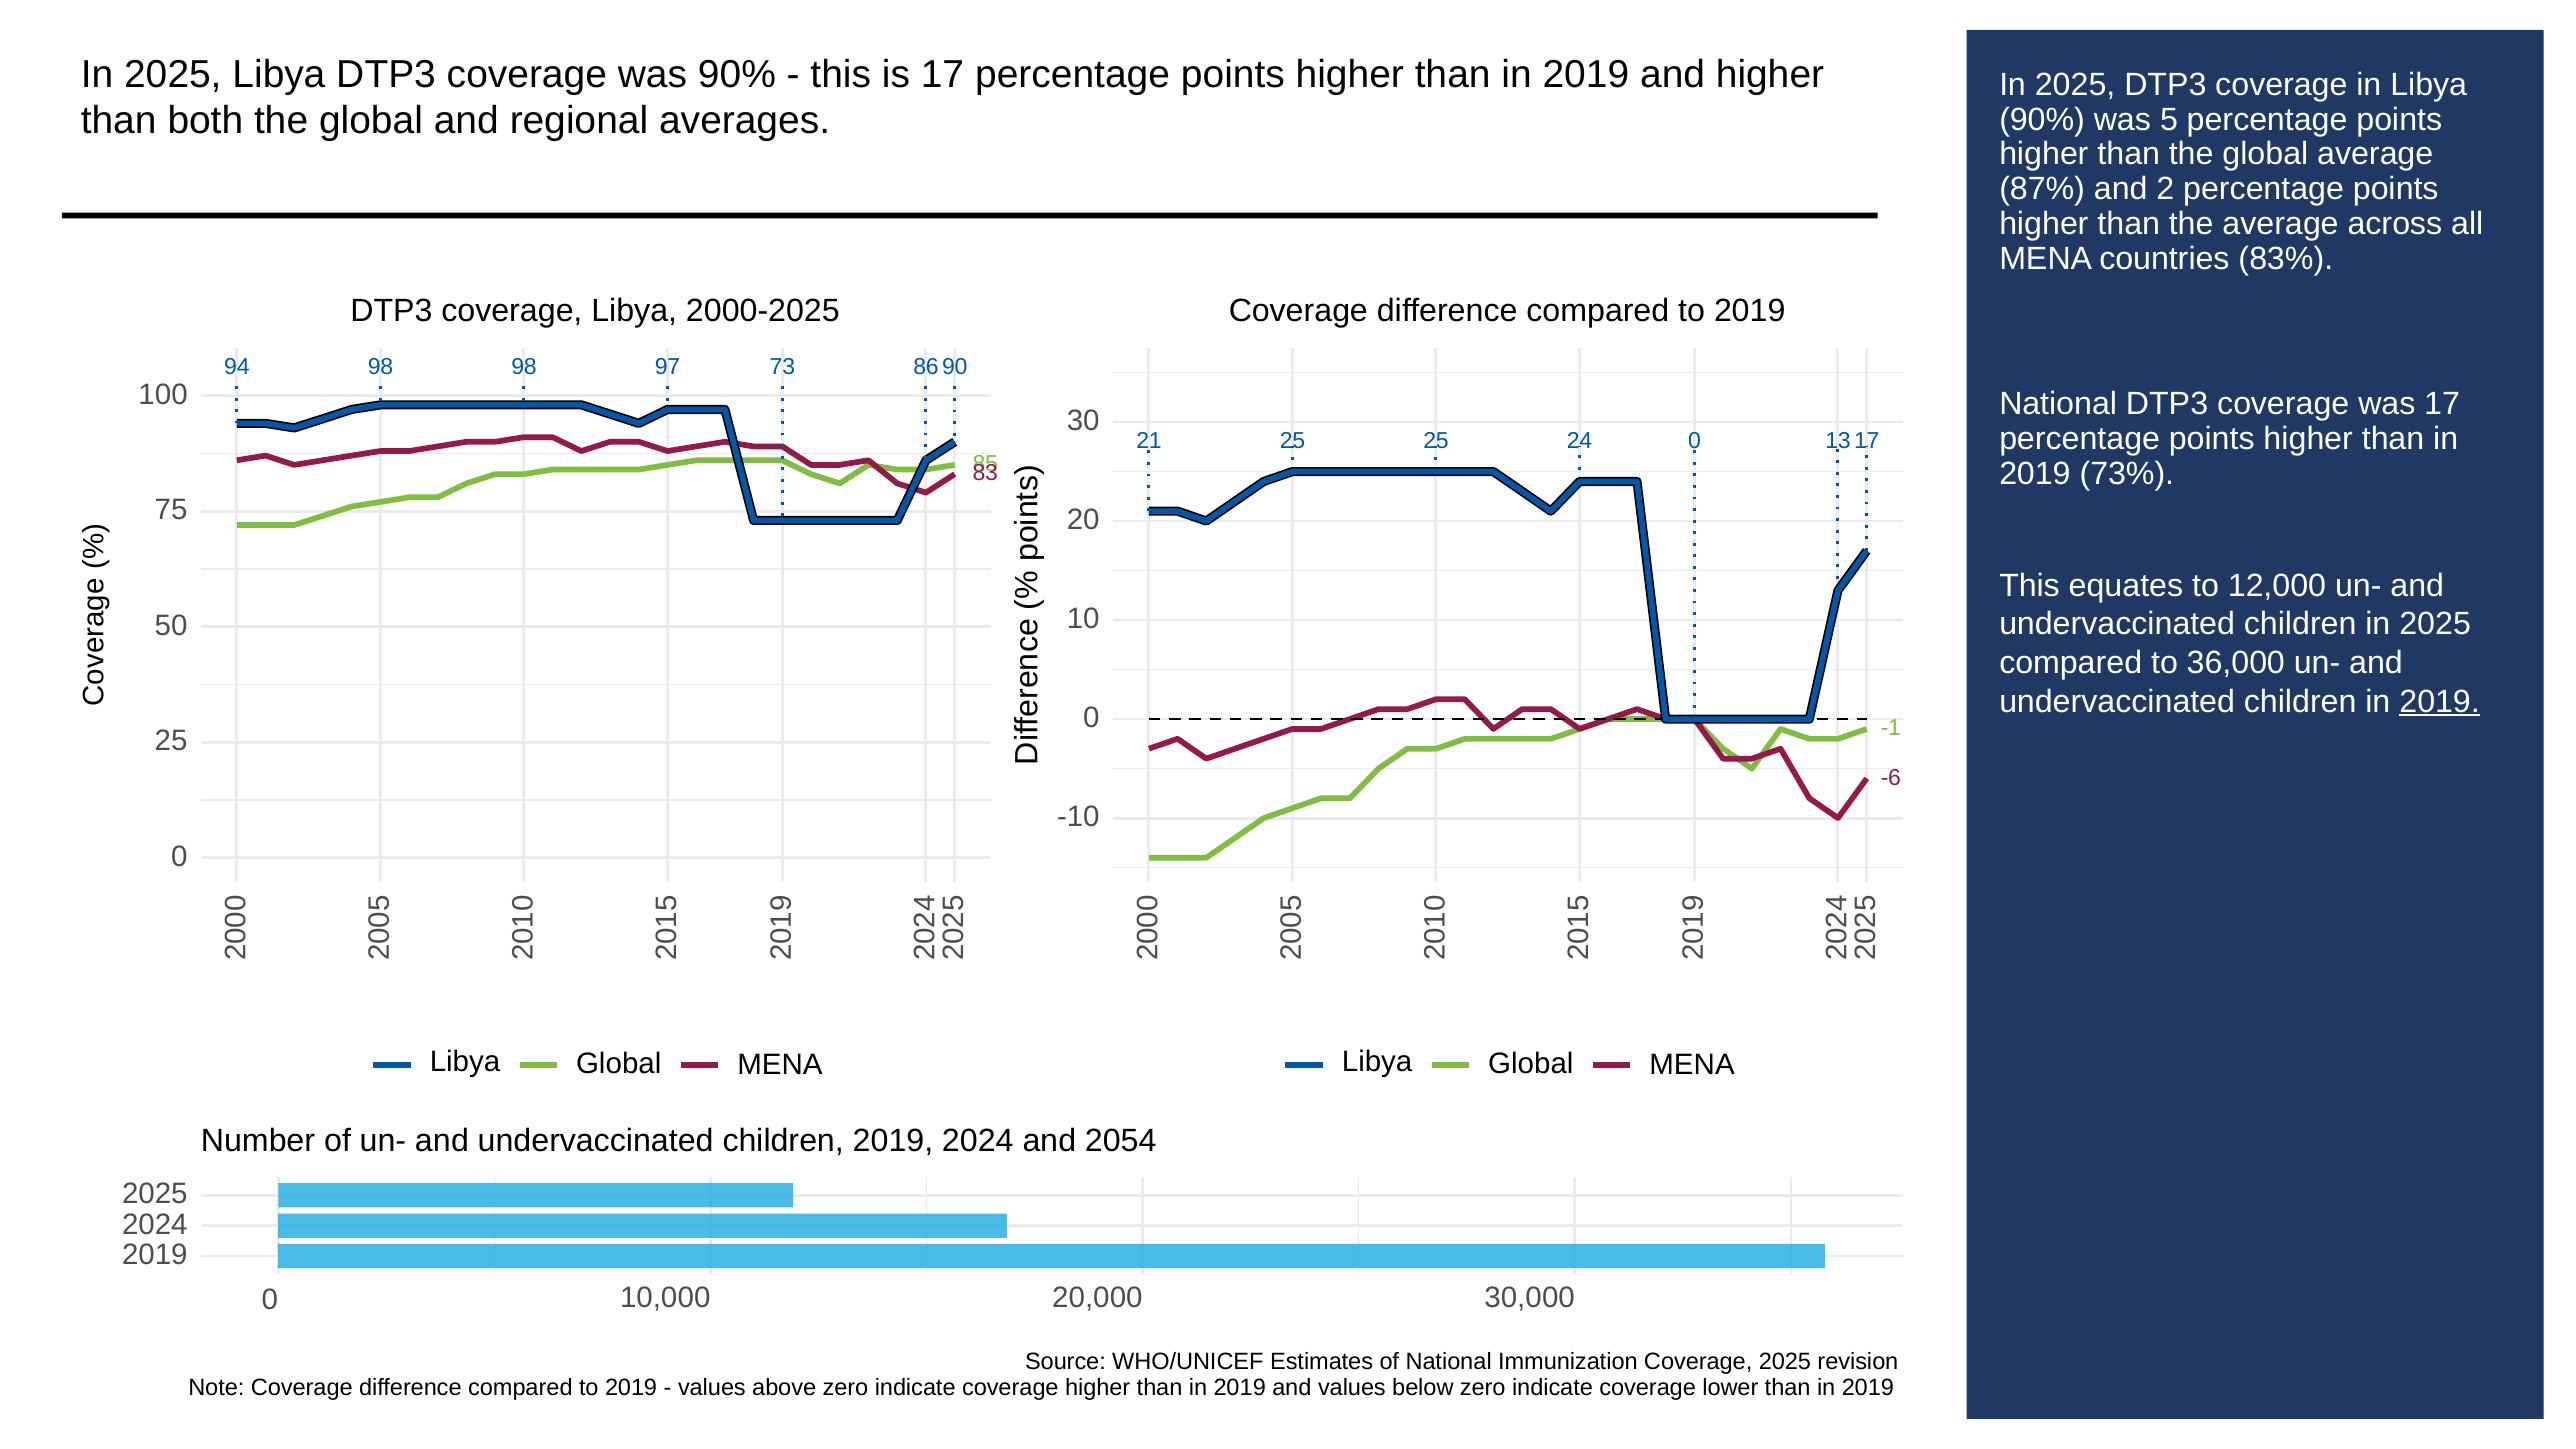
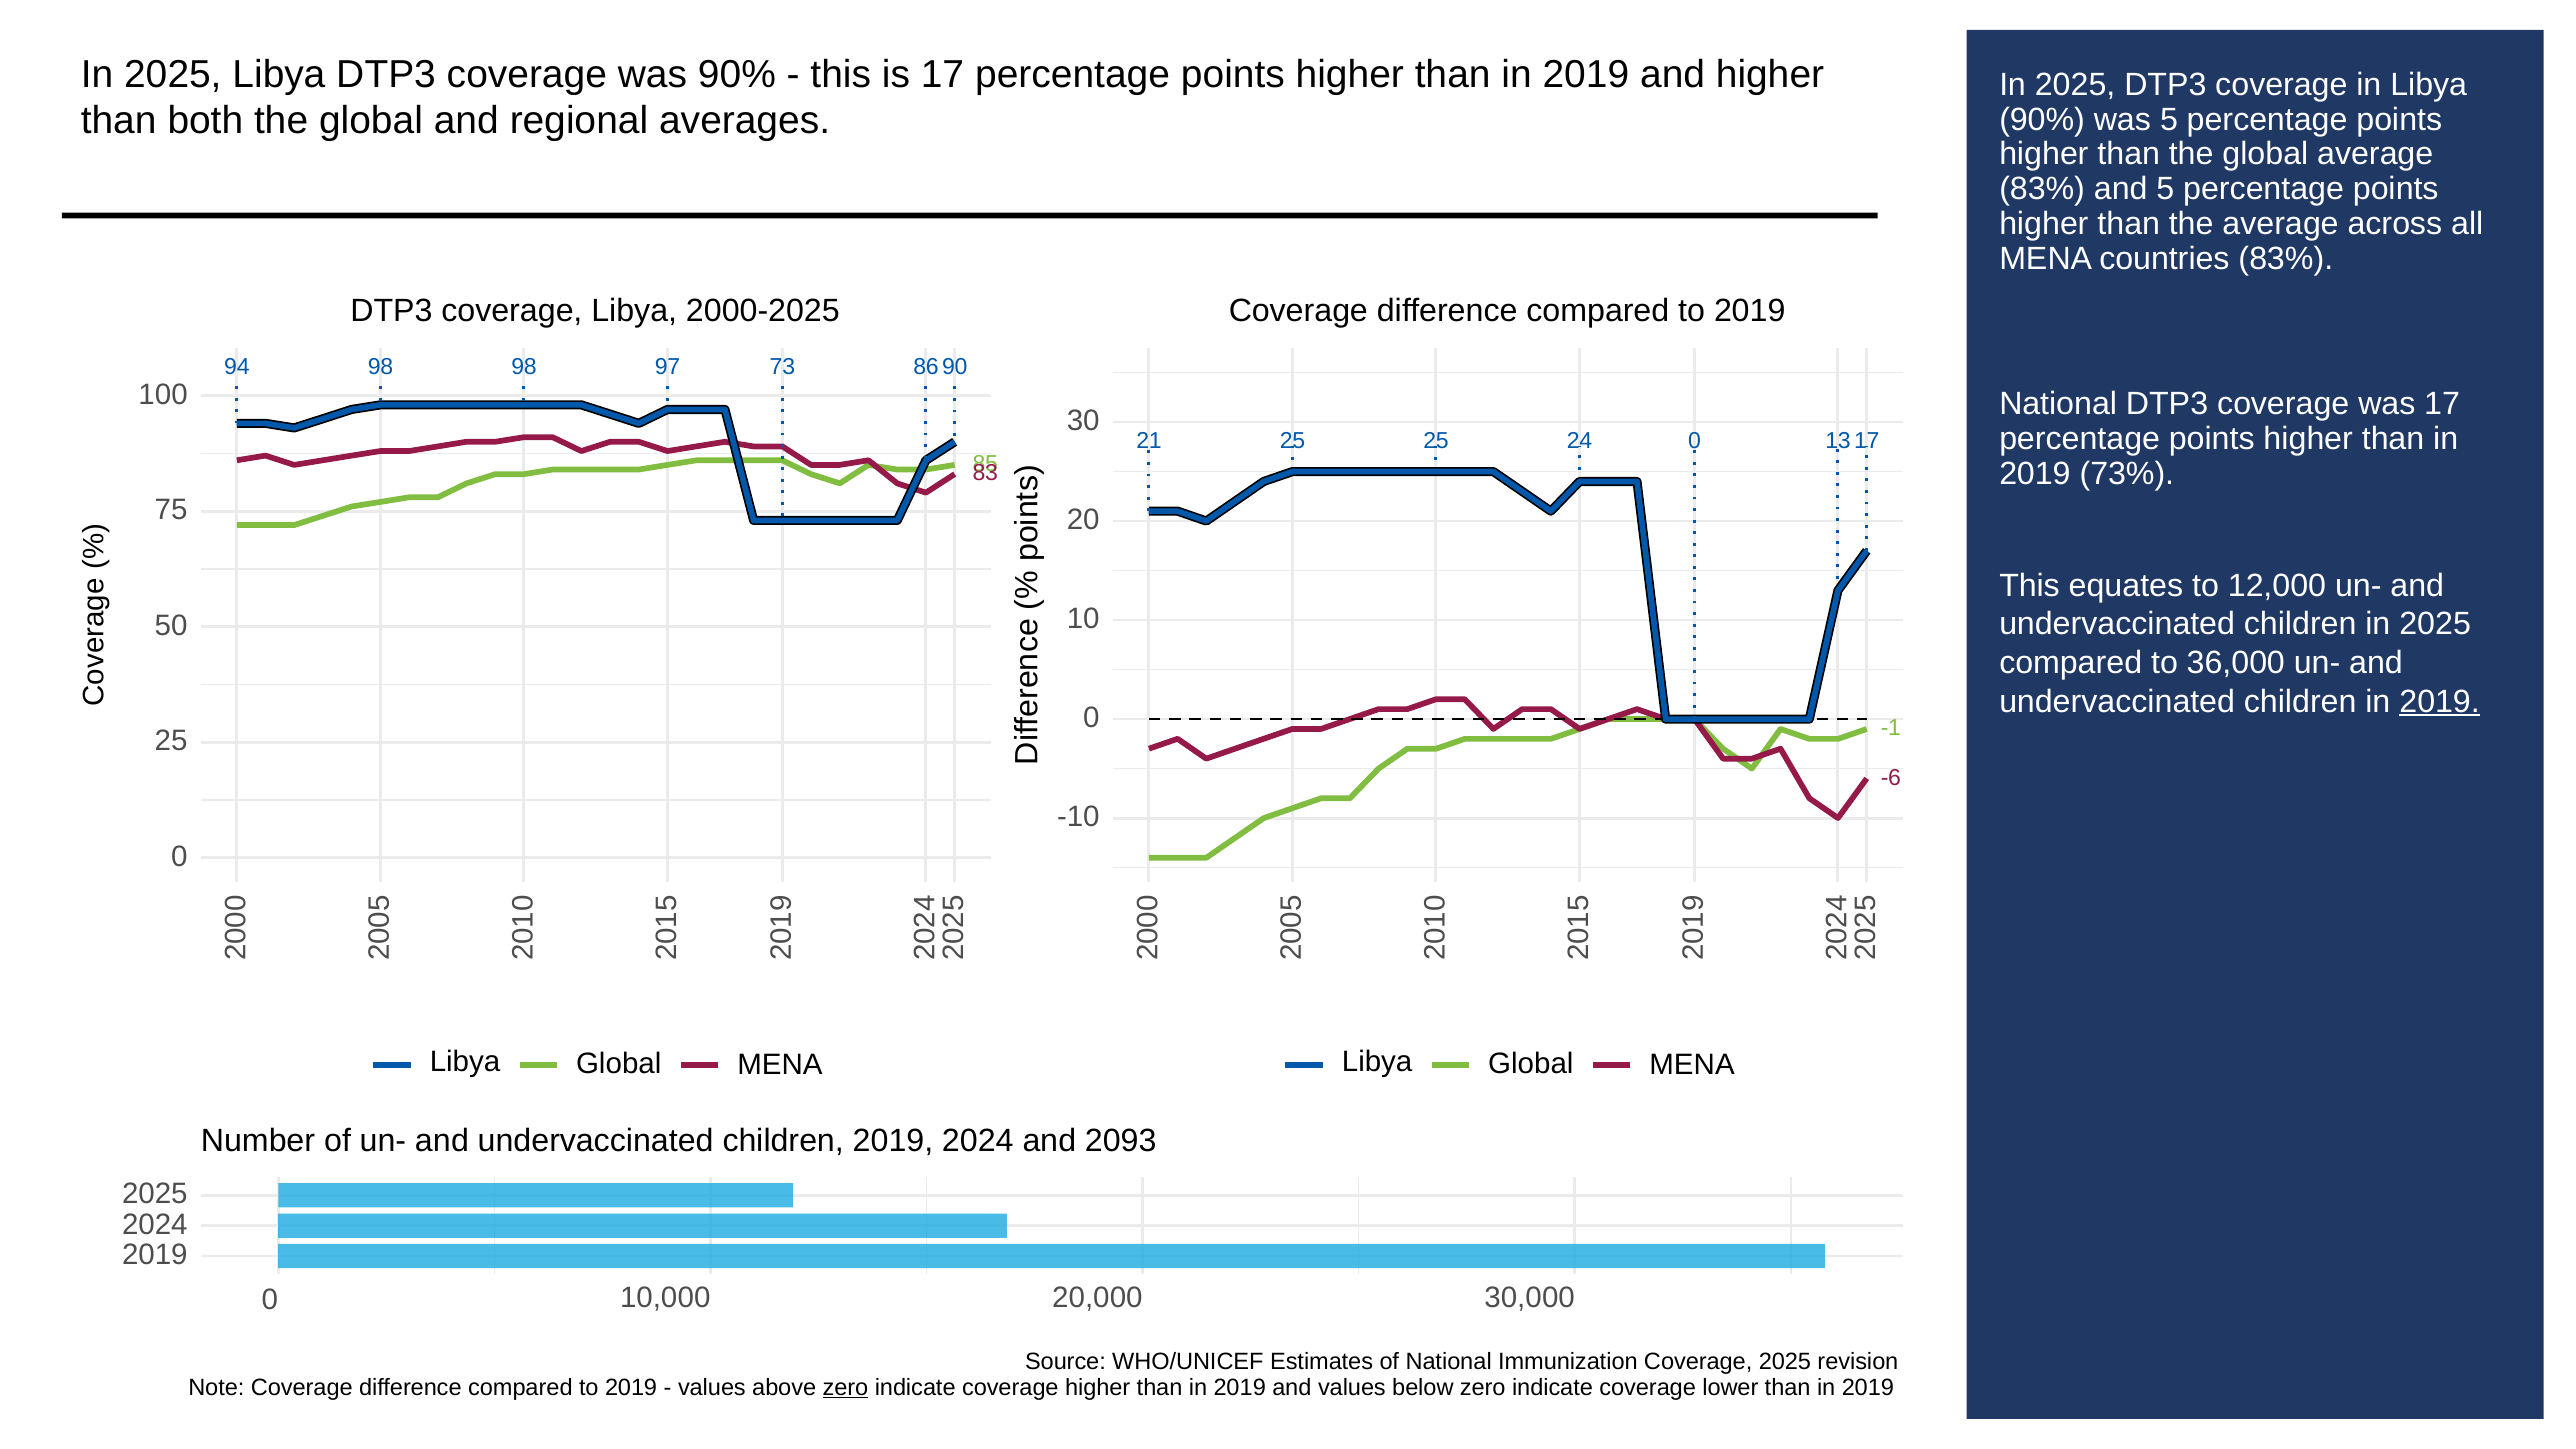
87%: 87% -> 83% (2042, 189)
and 2: 2 -> 5 (2165, 189)
2054: 2054 -> 2093 (1121, 1141)
zero underline: none -> present (845, 1387)
